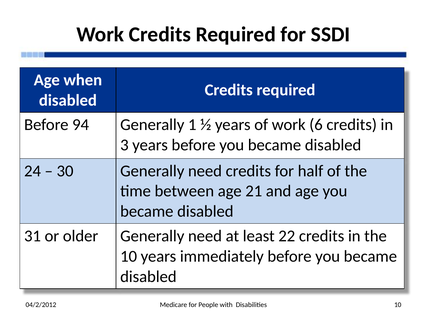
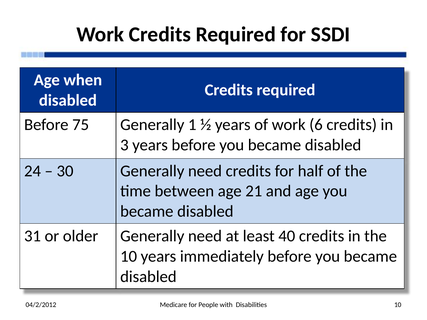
94: 94 -> 75 (81, 125)
22: 22 -> 40 (287, 236)
